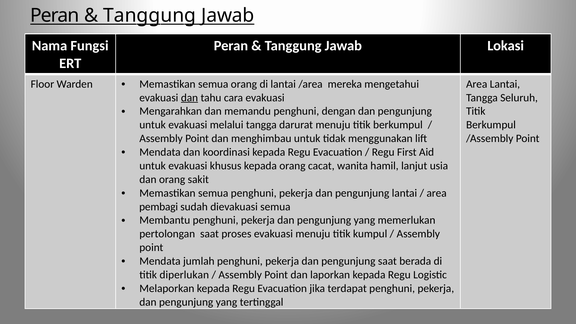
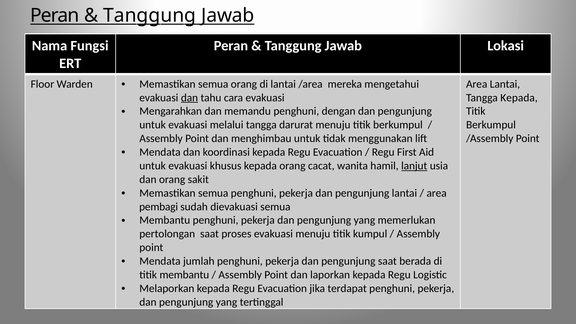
Tangga Seluruh: Seluruh -> Kepada (519, 98)
lanjut underline: none -> present (414, 166)
titik diperlukan: diperlukan -> membantu (184, 275)
